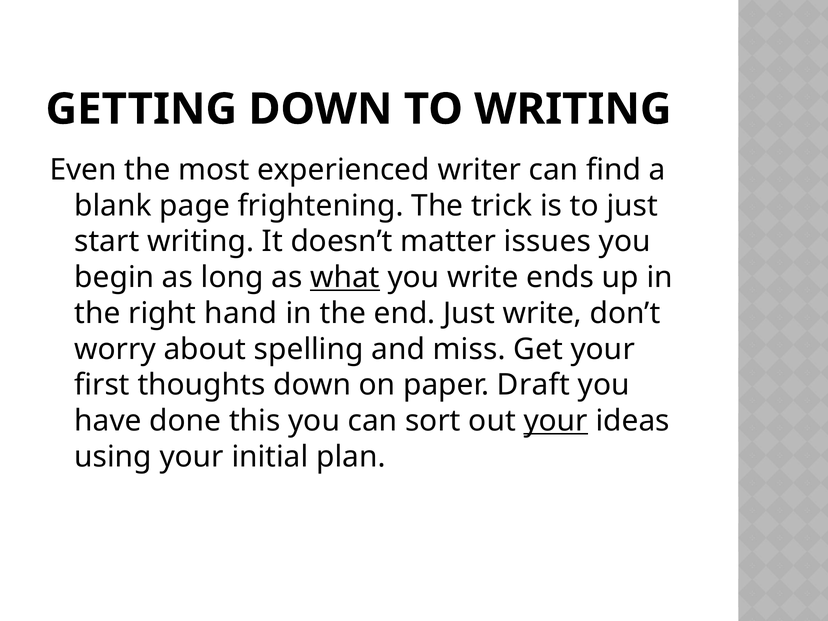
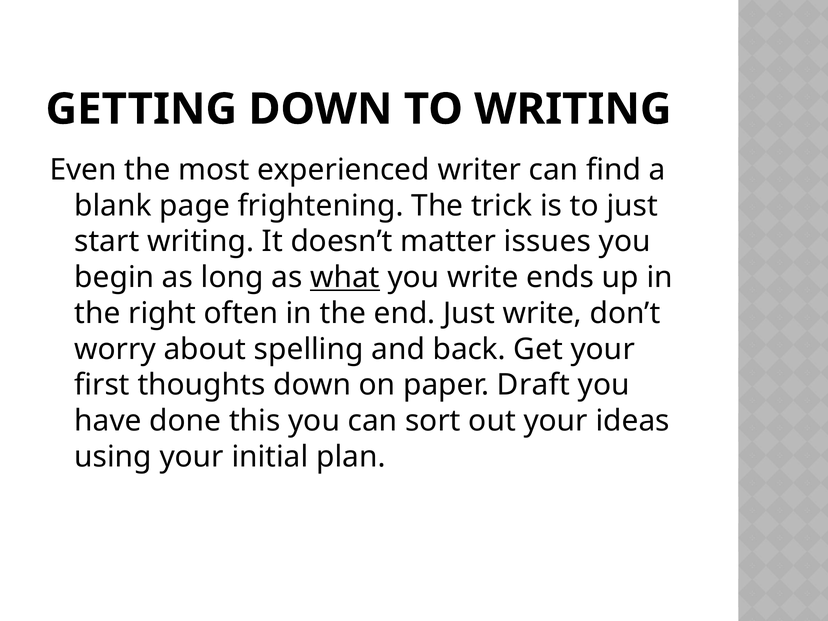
hand: hand -> often (241, 313)
miss: miss -> back (469, 349)
your underline: present -> none (556, 421)
